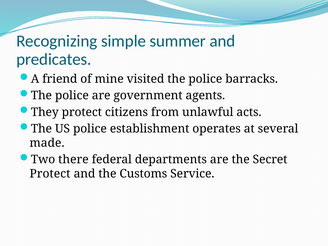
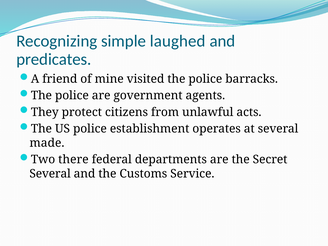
summer: summer -> laughed (178, 41)
Protect: Protect -> Several (50, 174)
